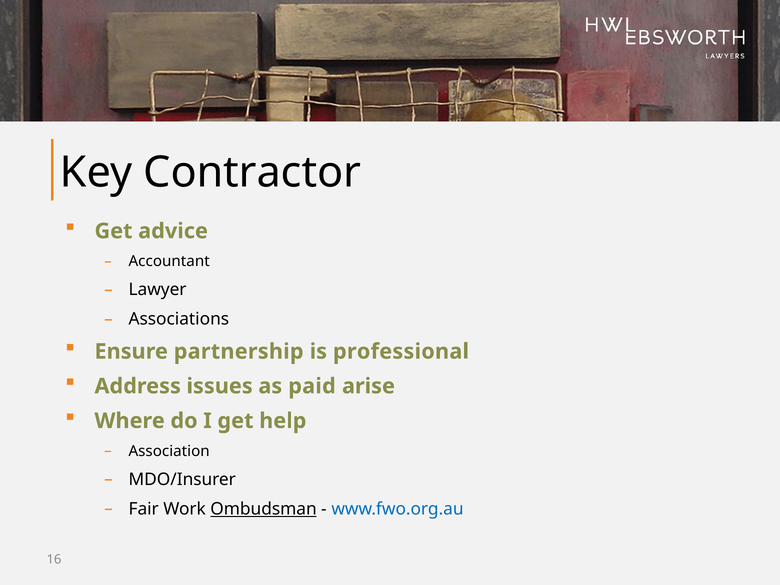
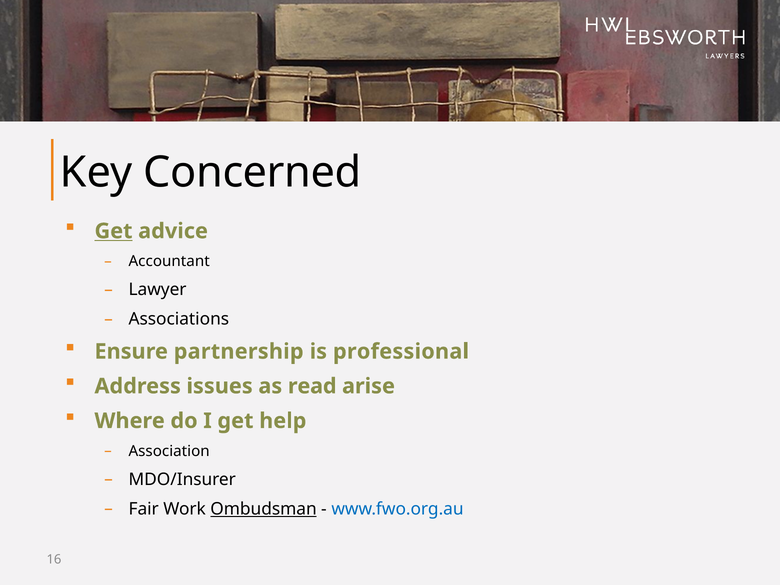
Contractor: Contractor -> Concerned (252, 173)
Get underline: none -> present (114, 231)
paid: paid -> read (312, 386)
